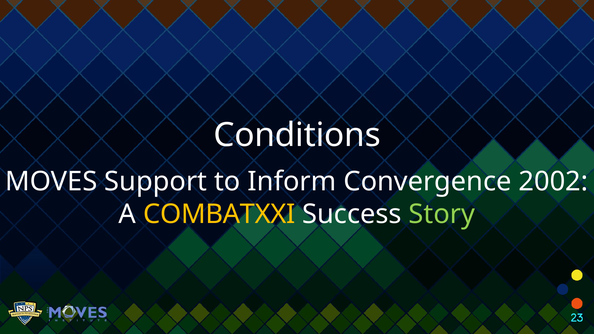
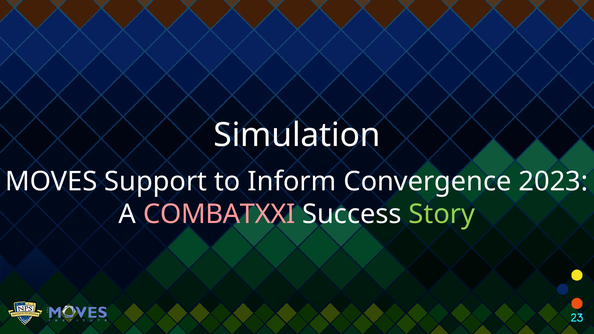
Conditions: Conditions -> Simulation (297, 135)
2002: 2002 -> 2023 (553, 182)
COMBATXXI colour: yellow -> pink (219, 214)
